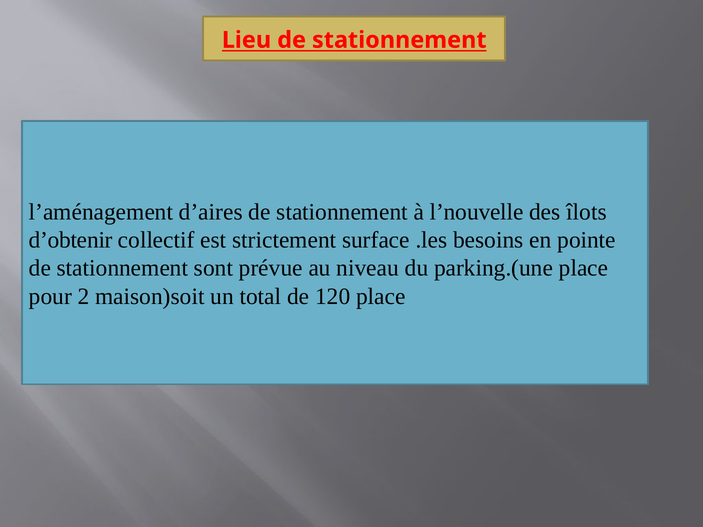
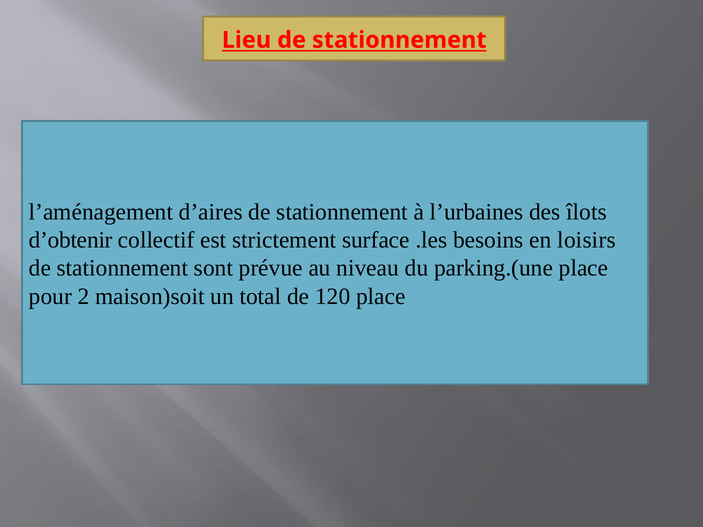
l’nouvelle: l’nouvelle -> l’urbaines (477, 212)
pointe: pointe -> loisirs (587, 240)
